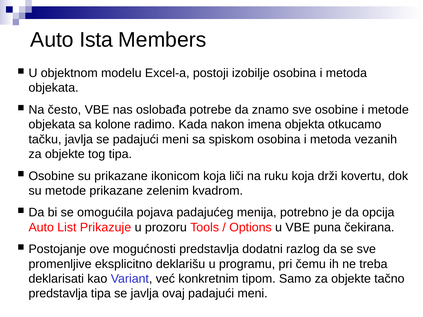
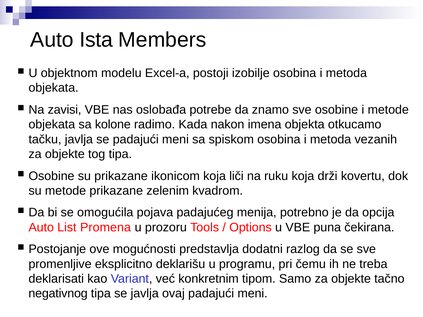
često: često -> zavisi (65, 110)
Prikazuje: Prikazuje -> Promena (106, 228)
predstavlja: predstavlja -> negativnog (58, 294)
